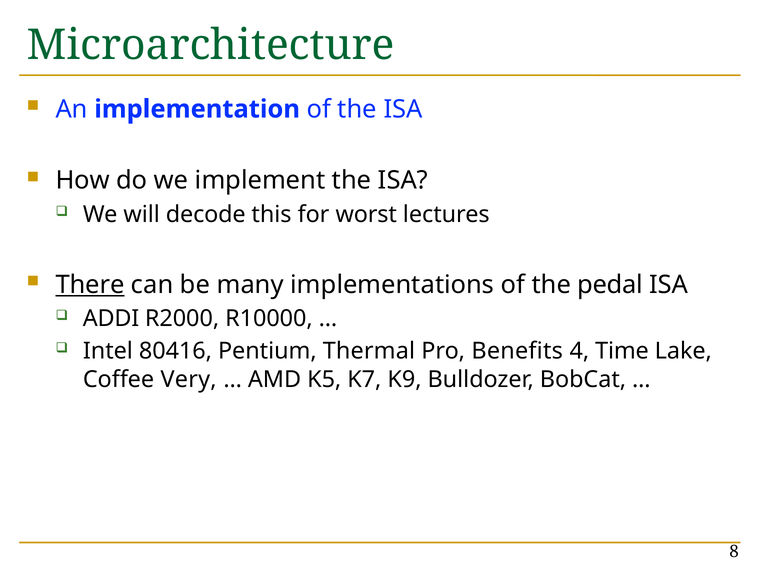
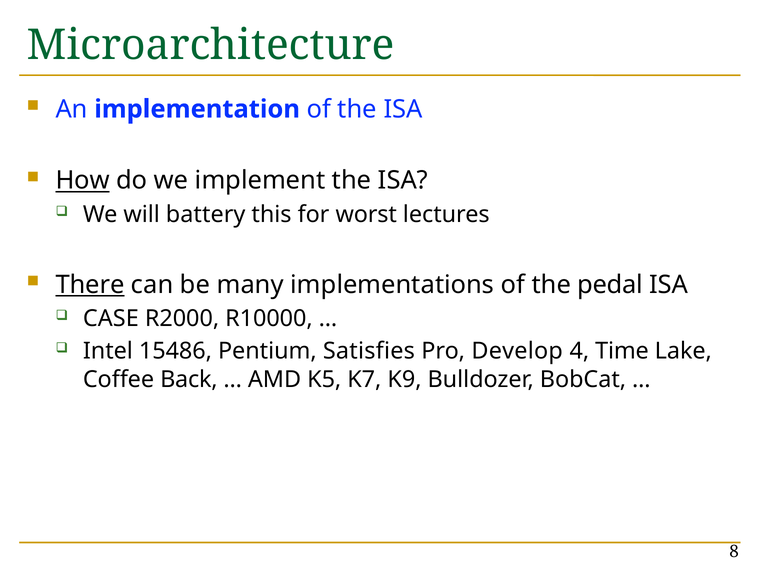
How underline: none -> present (83, 181)
decode: decode -> battery (206, 215)
ADDI: ADDI -> CASE (111, 319)
80416: 80416 -> 15486 (175, 352)
Thermal: Thermal -> Satisfies (369, 352)
Benefits: Benefits -> Develop (517, 352)
Very: Very -> Back (189, 380)
